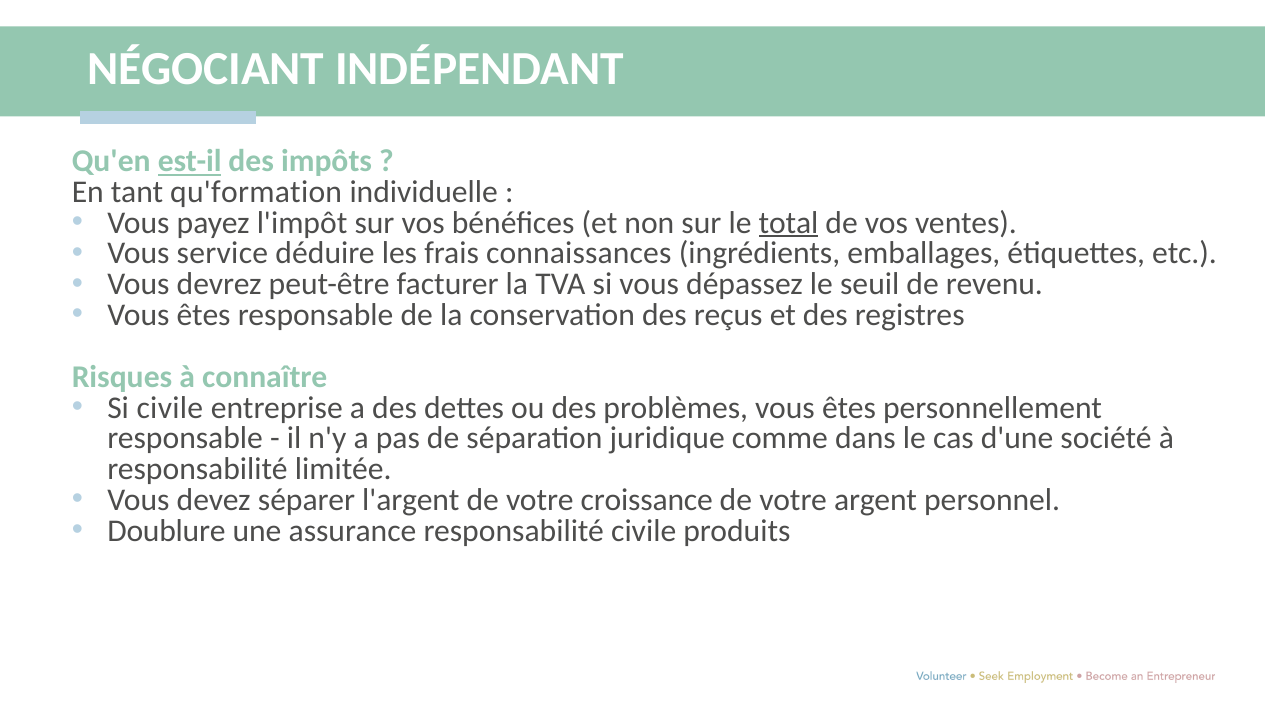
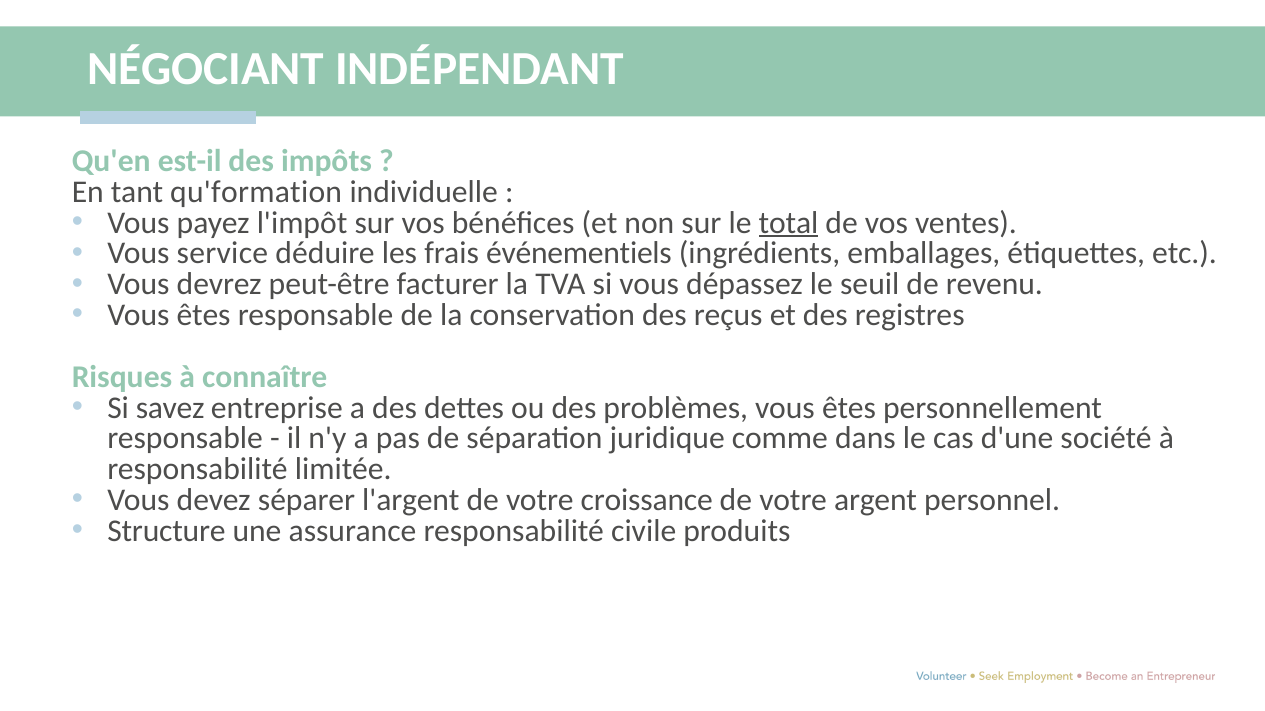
est-il underline: present -> none (190, 161)
connaissances: connaissances -> événementiels (579, 254)
Si civile: civile -> savez (170, 408)
Doublure: Doublure -> Structure (166, 531)
